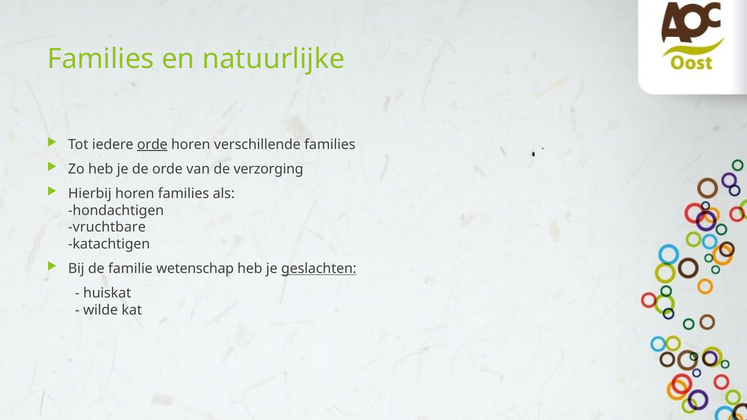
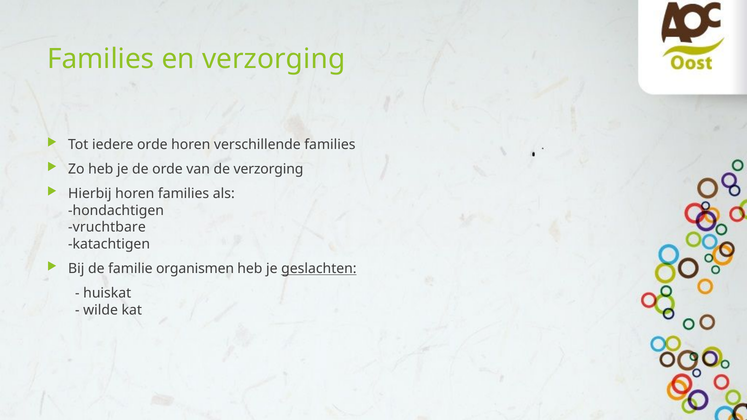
en natuurlijke: natuurlijke -> verzorging (274, 59)
orde underline: present -> none (152, 145)
wetenschap: wetenschap -> organismen (195, 269)
